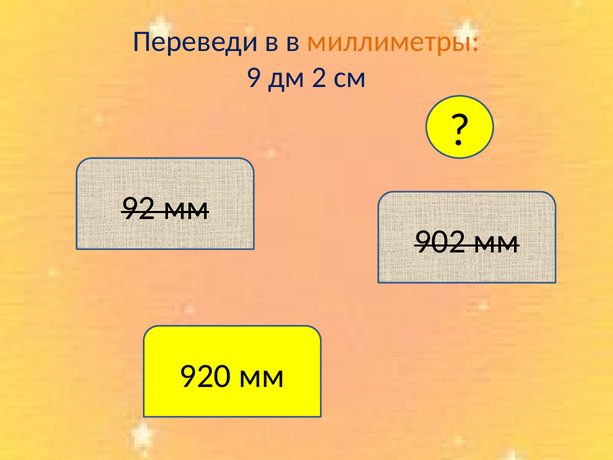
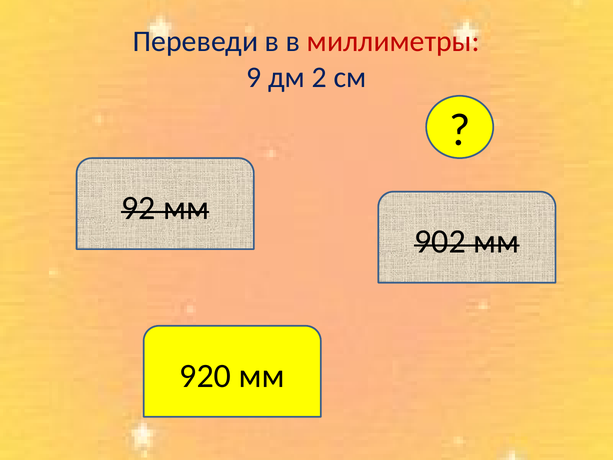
миллиметры colour: orange -> red (393, 41)
